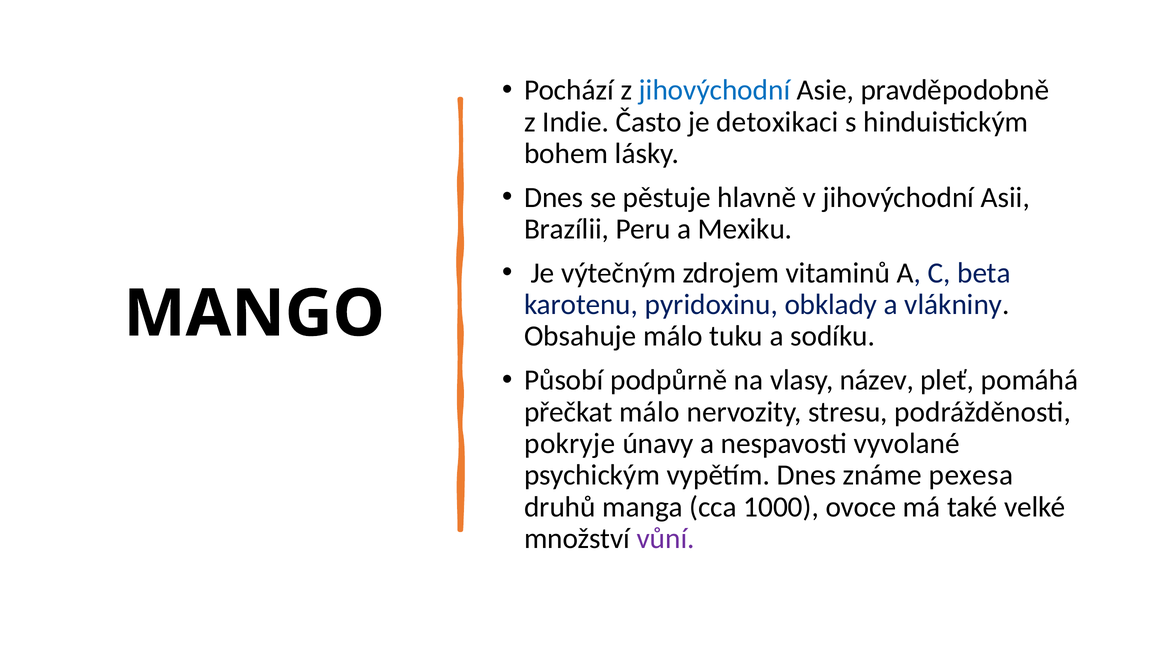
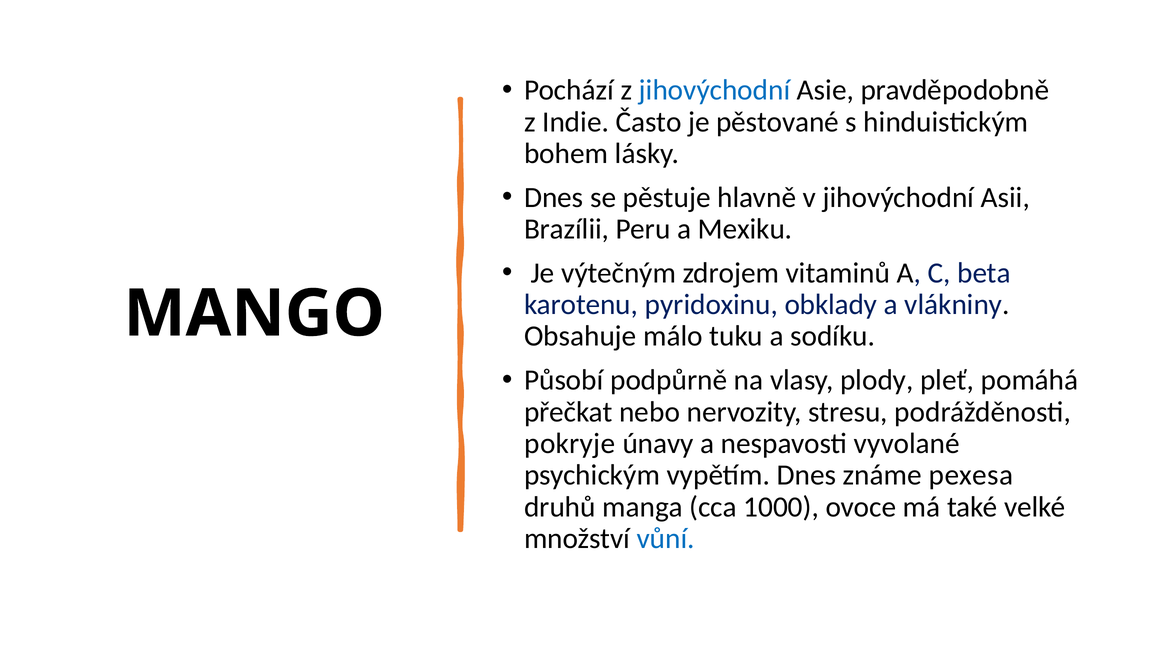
detoxikaci: detoxikaci -> pěstované (778, 122)
název: název -> plody (877, 380)
přečkat málo: málo -> nebo (650, 412)
vůní colour: purple -> blue (666, 538)
